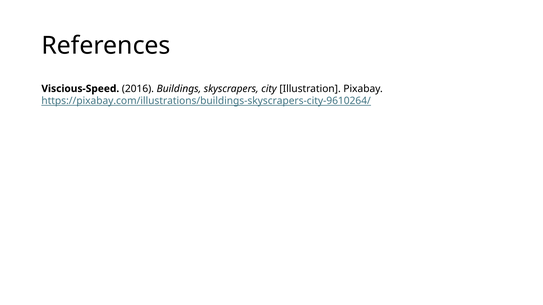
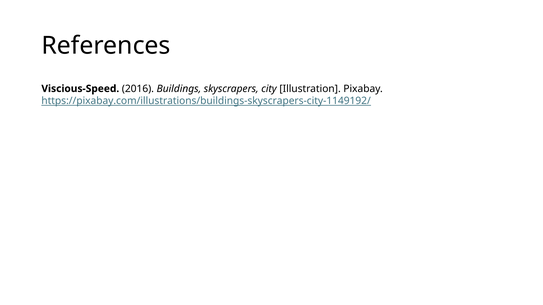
https://pixabay.com/illustrations/buildings-skyscrapers-city-9610264/: https://pixabay.com/illustrations/buildings-skyscrapers-city-9610264/ -> https://pixabay.com/illustrations/buildings-skyscrapers-city-1149192/ (206, 101)
